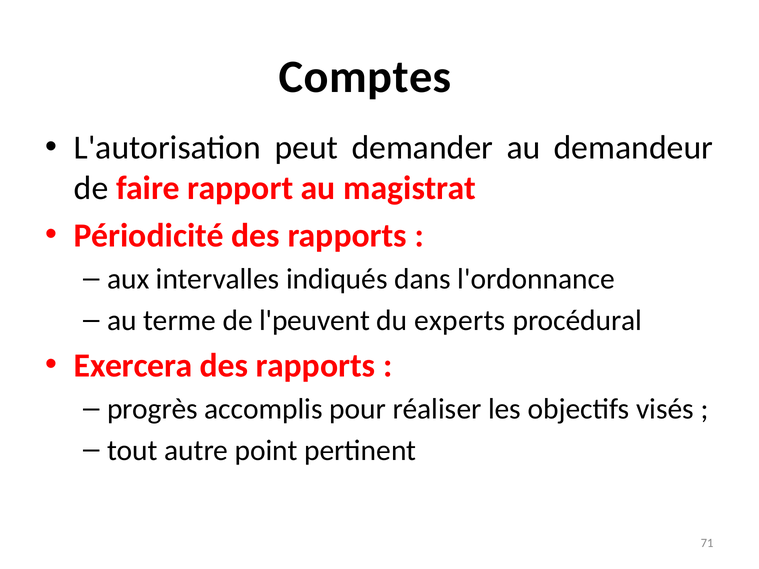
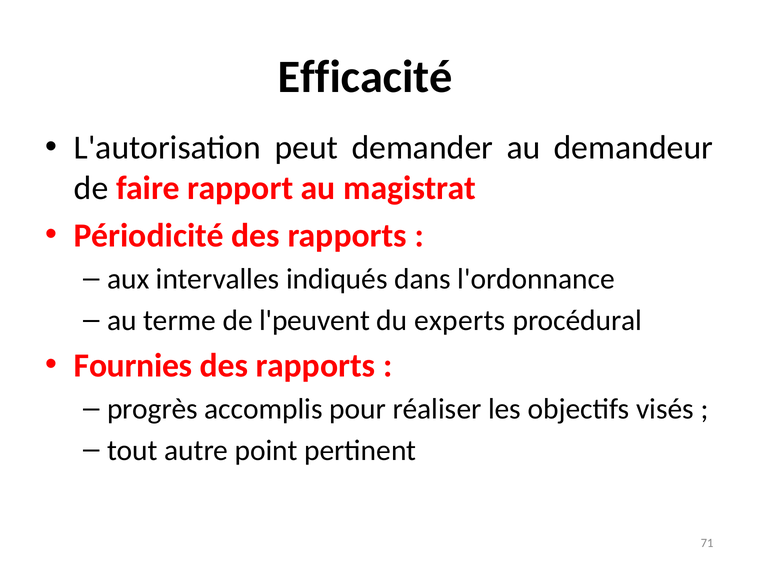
Comptes: Comptes -> Efficacité (365, 77)
Exercera: Exercera -> Fournies (133, 366)
